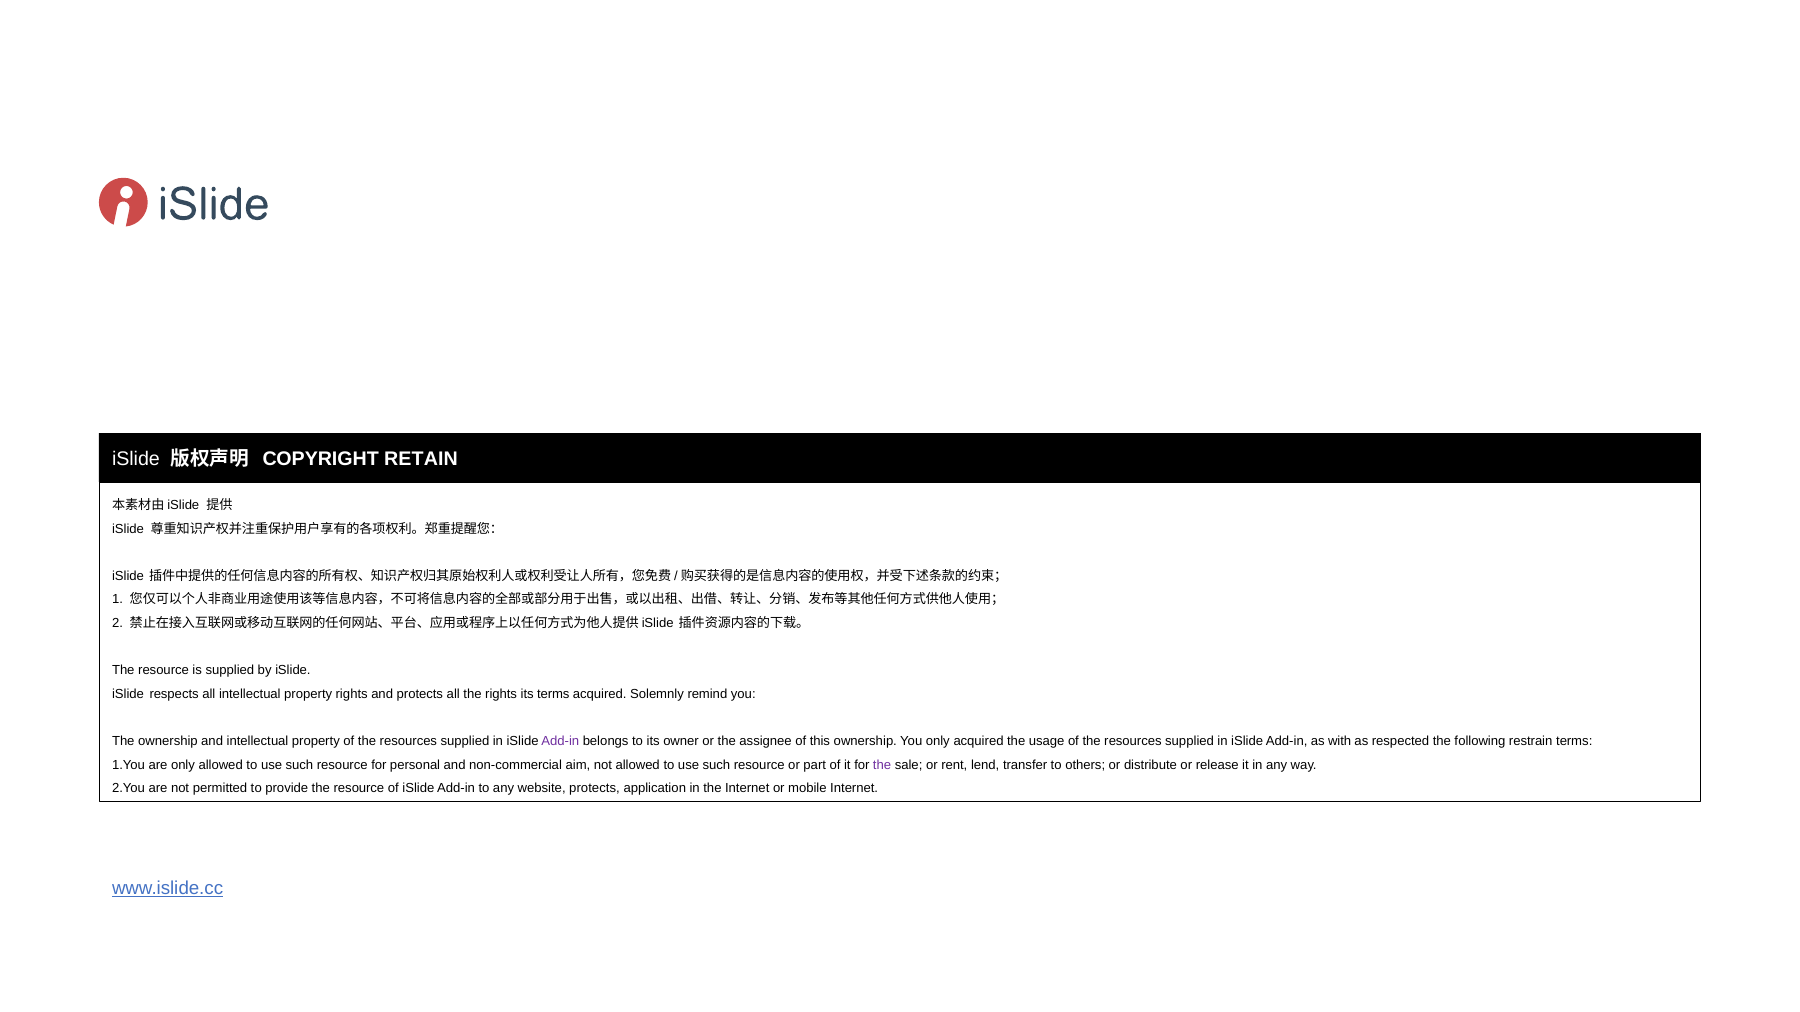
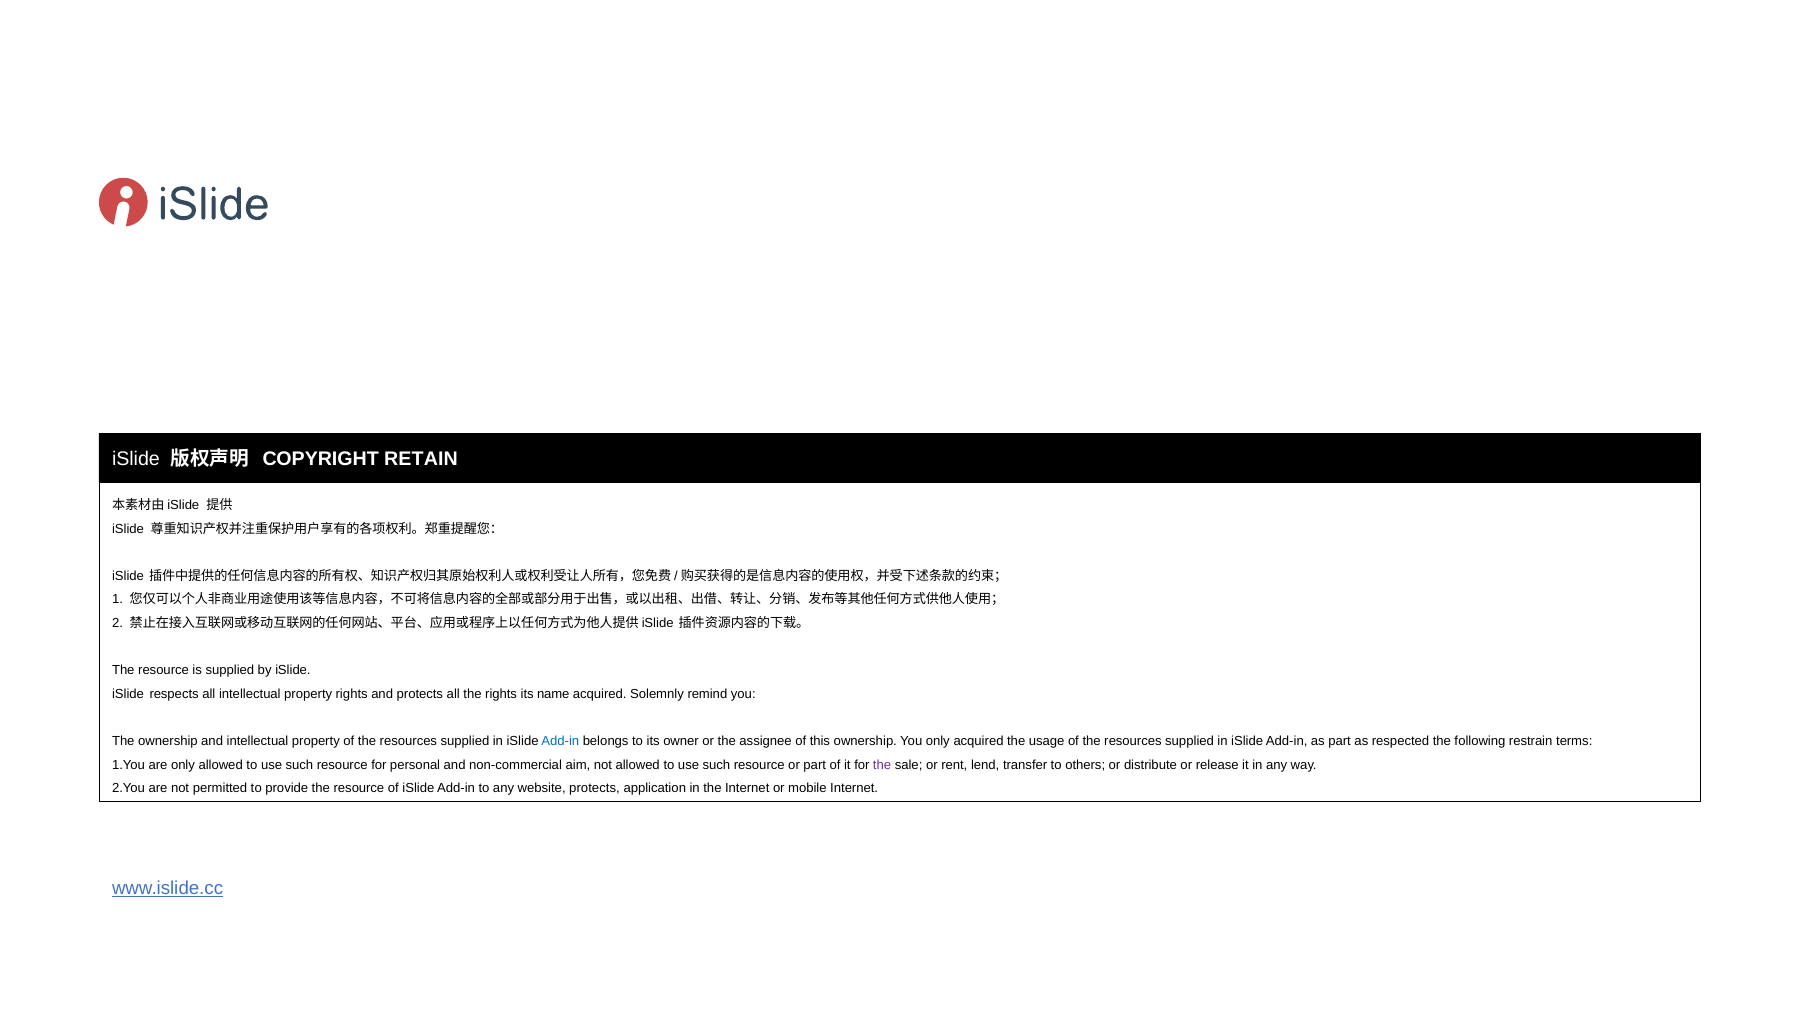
its terms: terms -> name (553, 694)
Add-in colour: purple -> blue (560, 742)
as with: with -> part (1340, 742)
